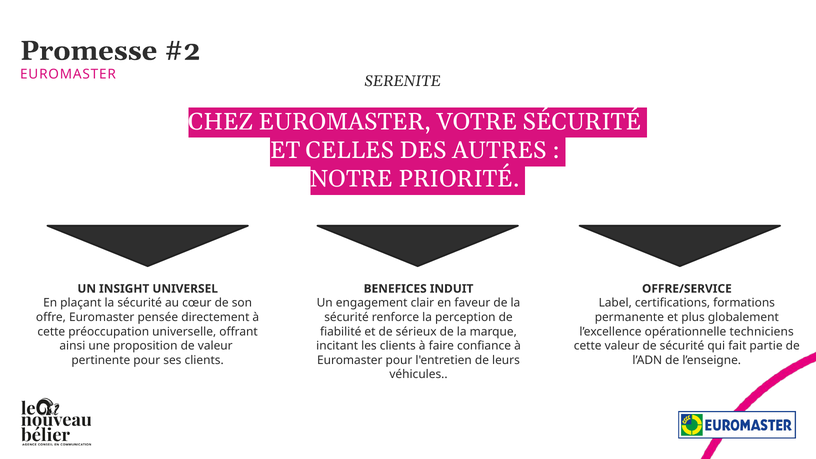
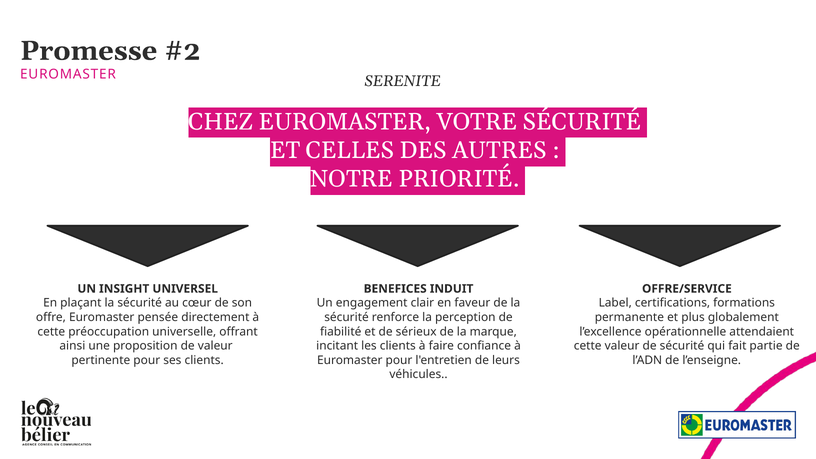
techniciens: techniciens -> attendaient (762, 332)
